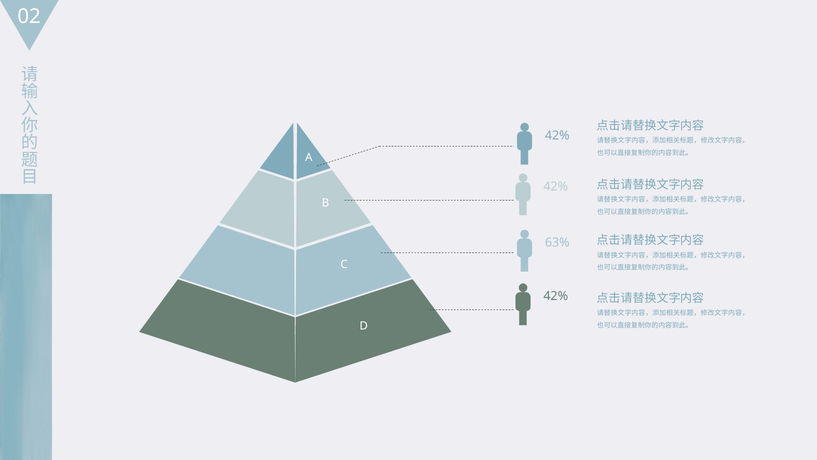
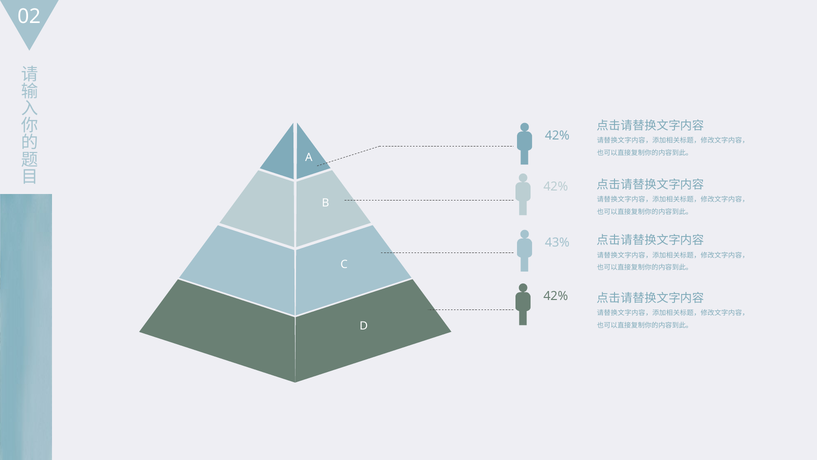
63%: 63% -> 43% (557, 242)
